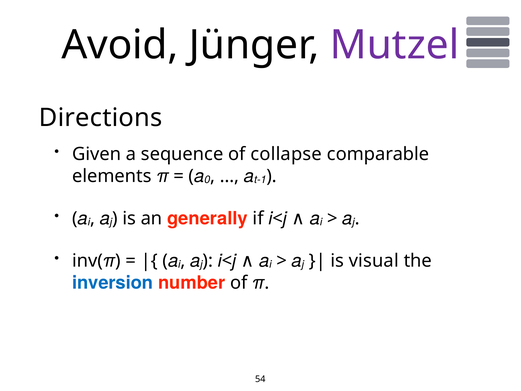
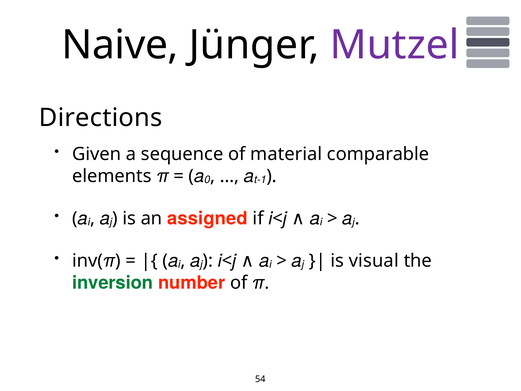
Avoid: Avoid -> Naive (120, 45)
collapse: collapse -> material (286, 154)
generally: generally -> assigned (207, 218)
inversion colour: blue -> green (113, 283)
